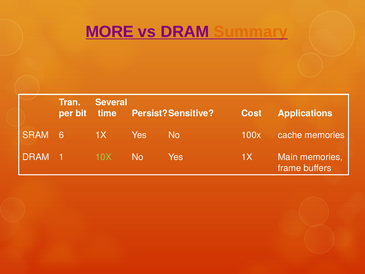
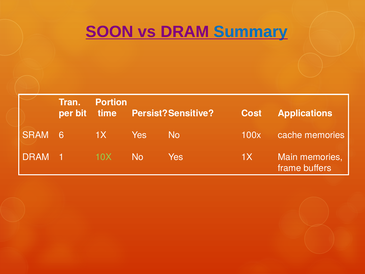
MORE: MORE -> SOON (110, 32)
Summary colour: orange -> blue (251, 32)
Several: Several -> Portion (111, 102)
